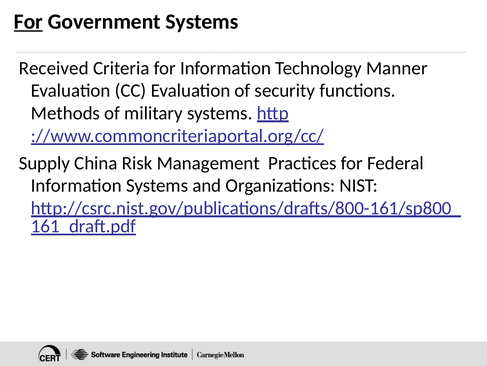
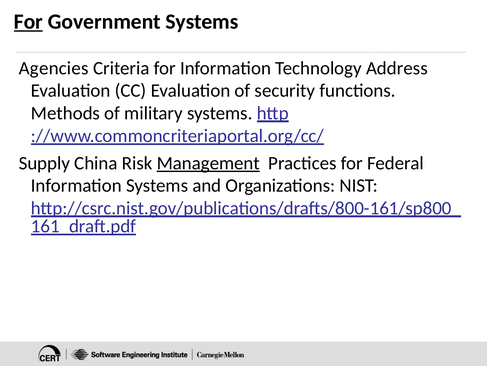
Received: Received -> Agencies (54, 68)
Manner: Manner -> Address (397, 68)
Management underline: none -> present (208, 163)
